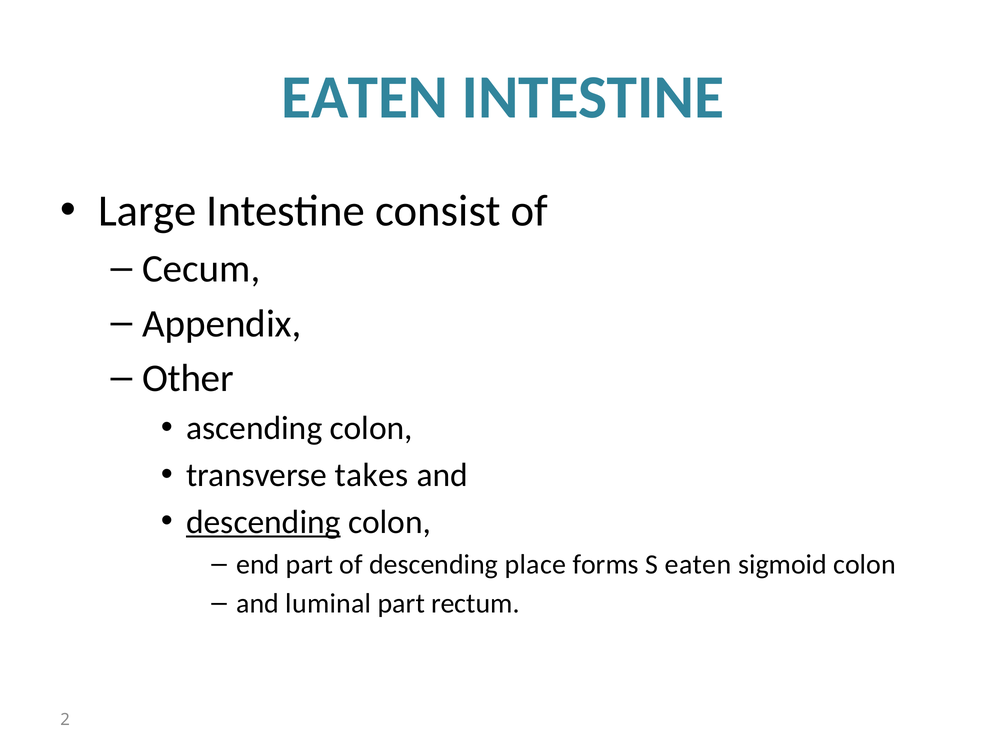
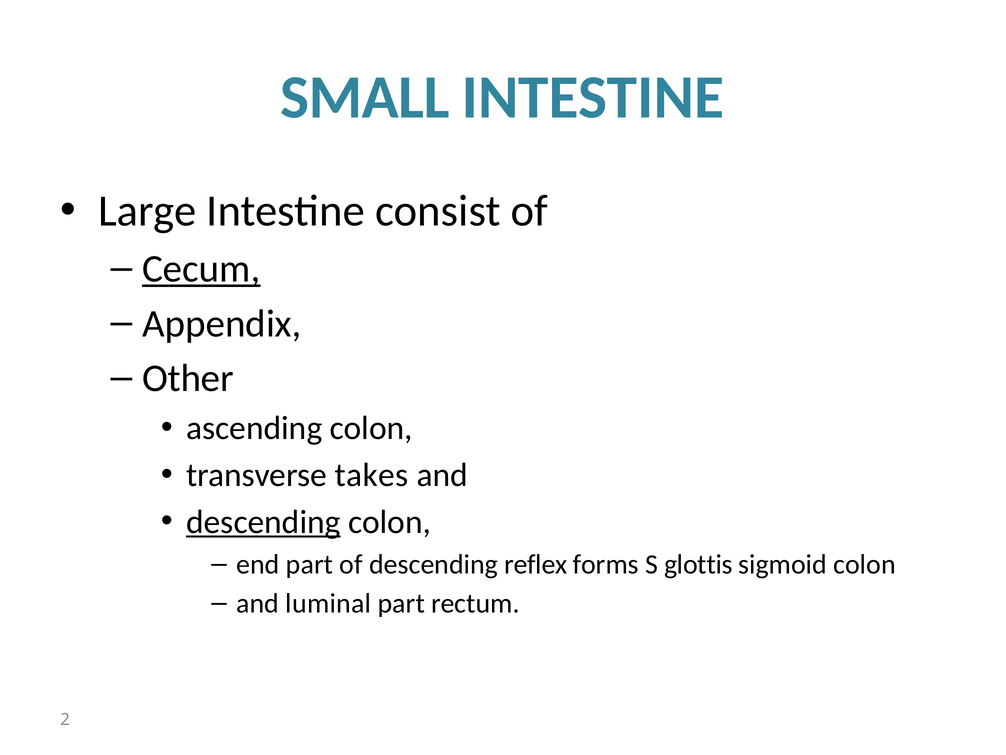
EATEN: EATEN -> SMALL (365, 97)
Cecum underline: none -> present (201, 269)
place: place -> reflex (536, 564)
S eaten: eaten -> glottis (698, 564)
